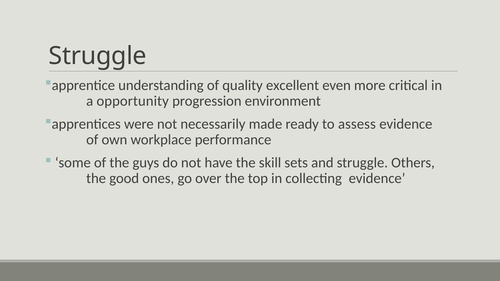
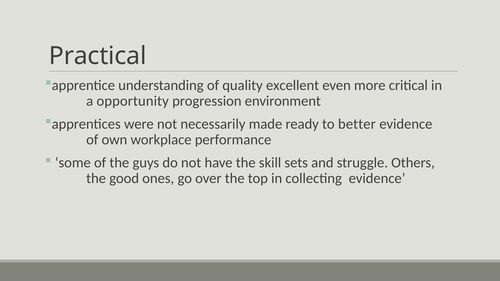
Struggle: Struggle -> Practical (98, 56)
assess: assess -> better (357, 124)
